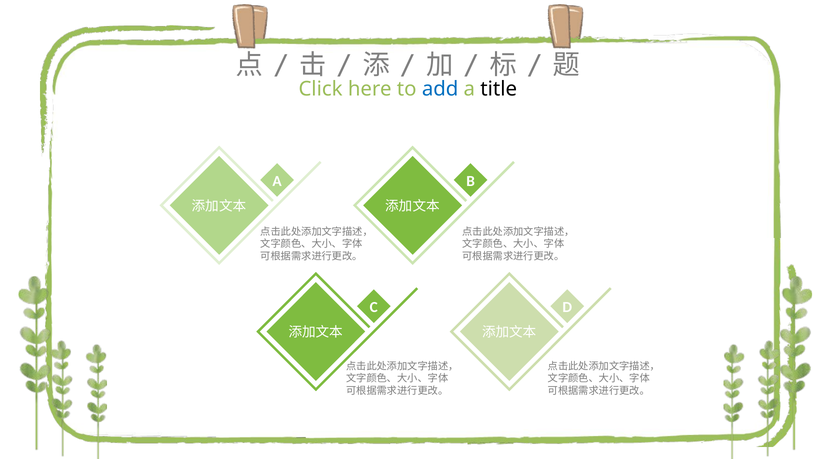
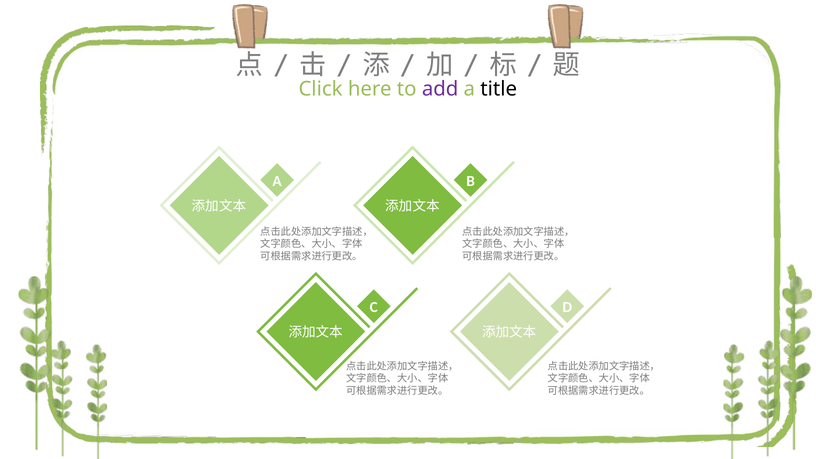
add colour: blue -> purple (440, 89)
